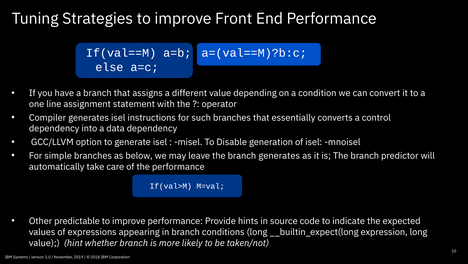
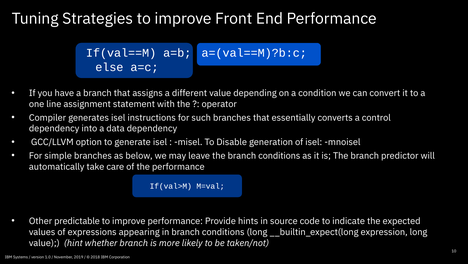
the branch generates: generates -> conditions (279, 155)
